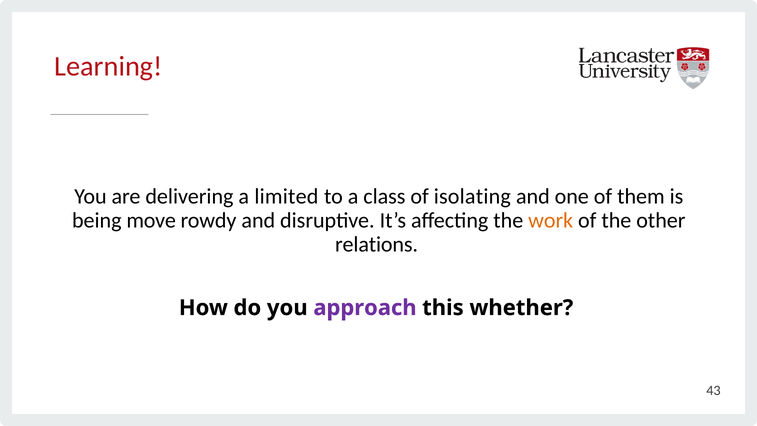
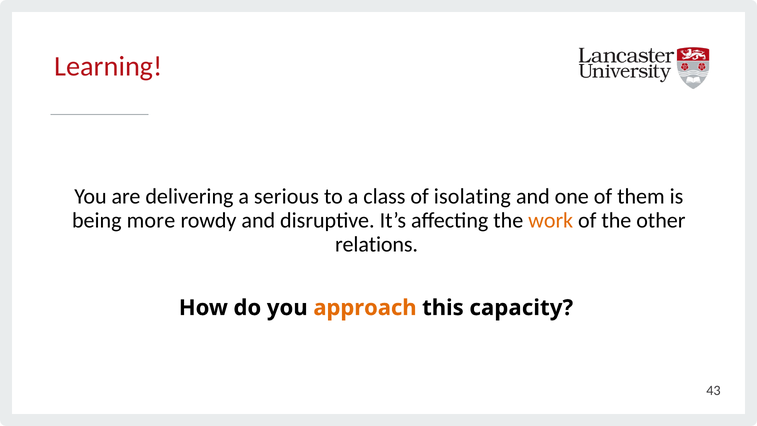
limited: limited -> serious (286, 196)
move: move -> more (151, 220)
approach colour: purple -> orange (365, 308)
whether: whether -> capacity (521, 308)
